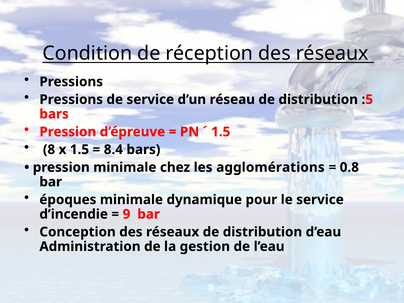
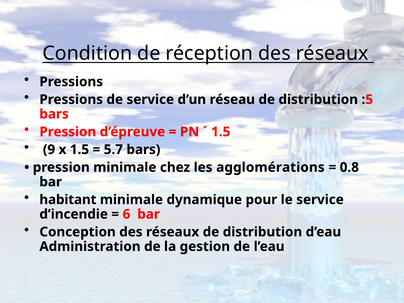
8: 8 -> 9 (49, 150)
8.4: 8.4 -> 5.7 (113, 150)
époques: époques -> habitant (68, 200)
9: 9 -> 6 (126, 214)
